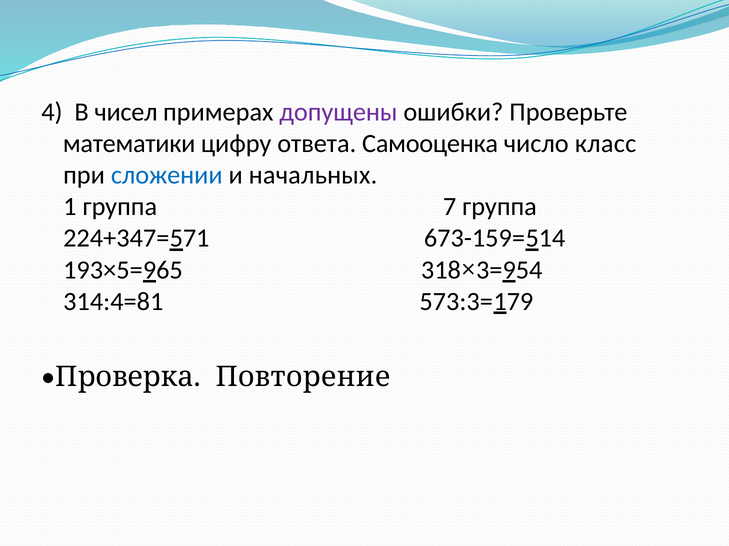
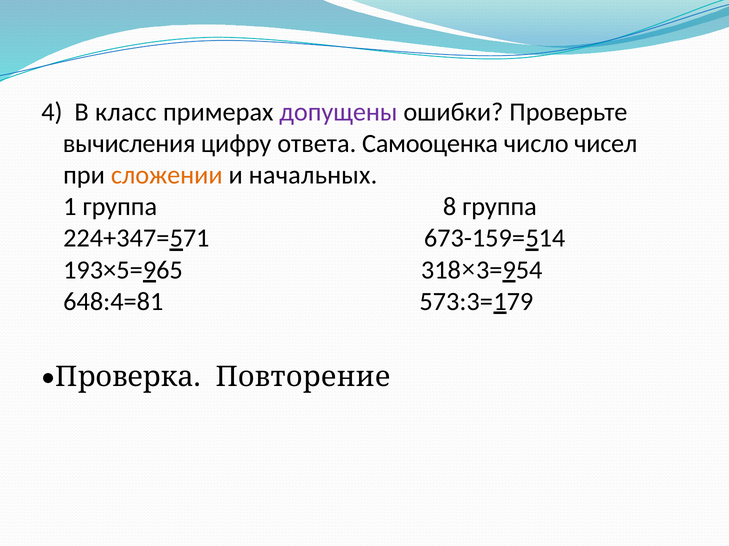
чисел: чисел -> класс (126, 112)
математики: математики -> вычисления (129, 144)
класс: класс -> чисел (606, 144)
сложении colour: blue -> orange (167, 175)
7: 7 -> 8 (450, 207)
314:4=81: 314:4=81 -> 648:4=81 (113, 302)
